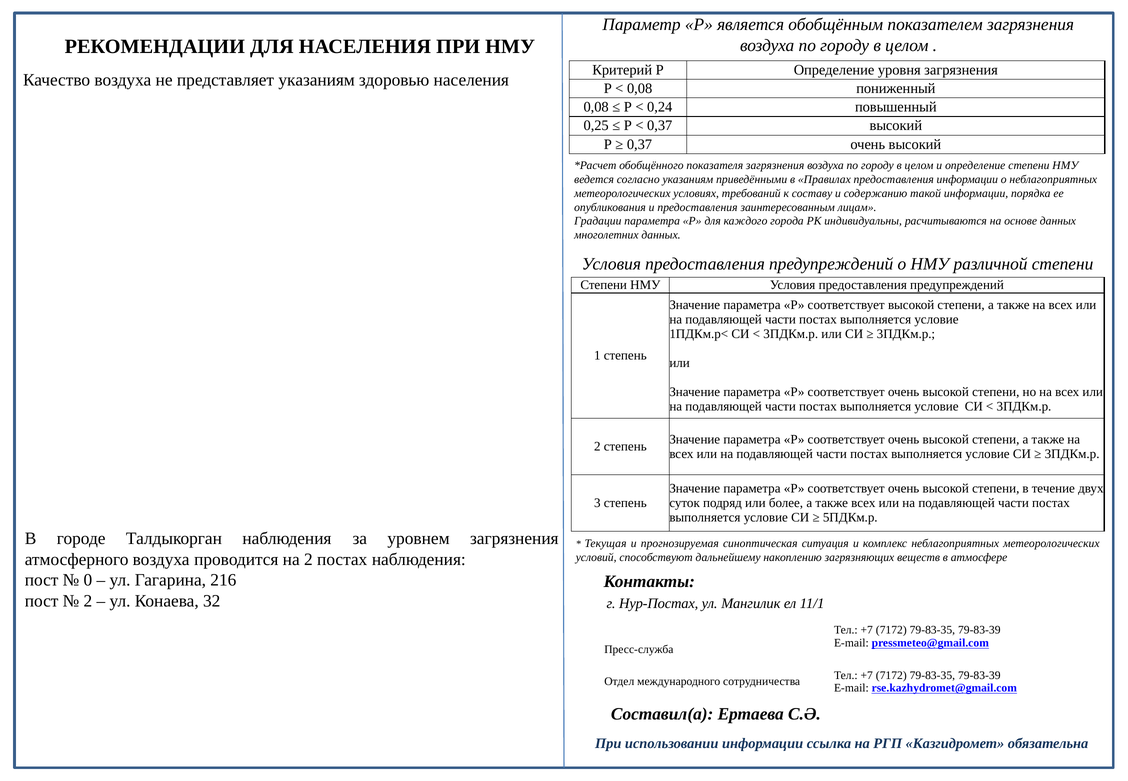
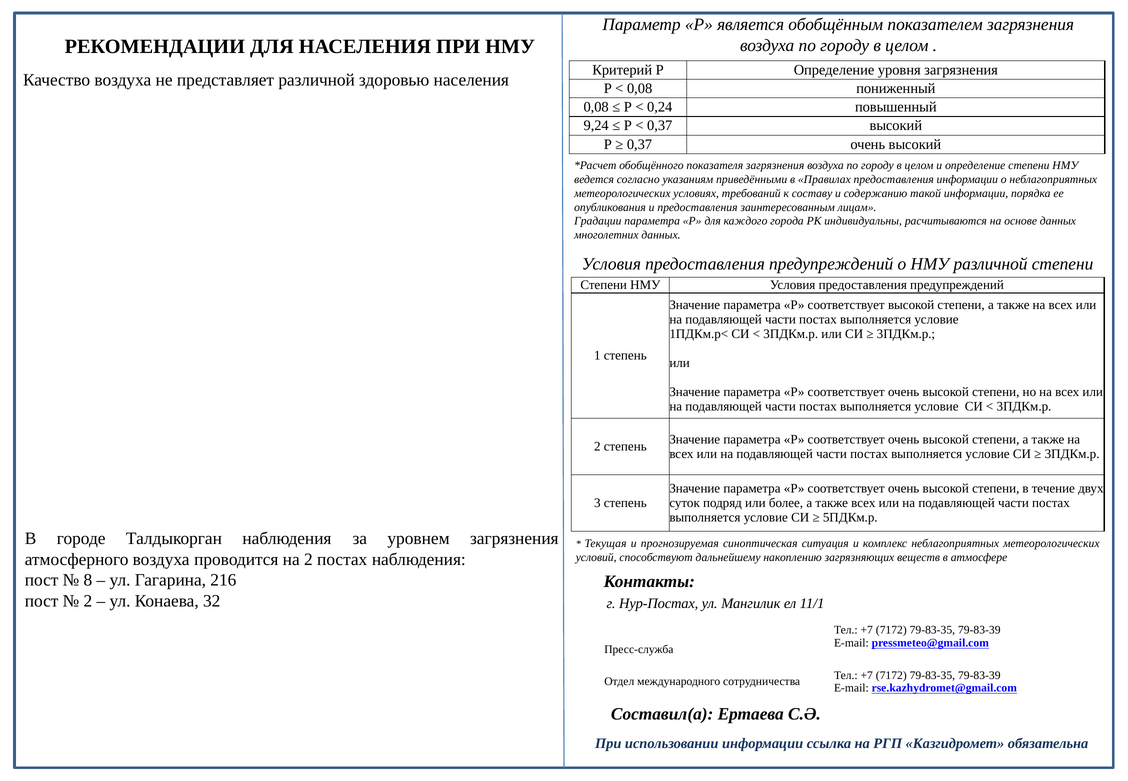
представляет указаниям: указаниям -> различной (317, 80)
0,25: 0,25 -> 9,24 (596, 126)
0: 0 -> 8 (88, 580)
